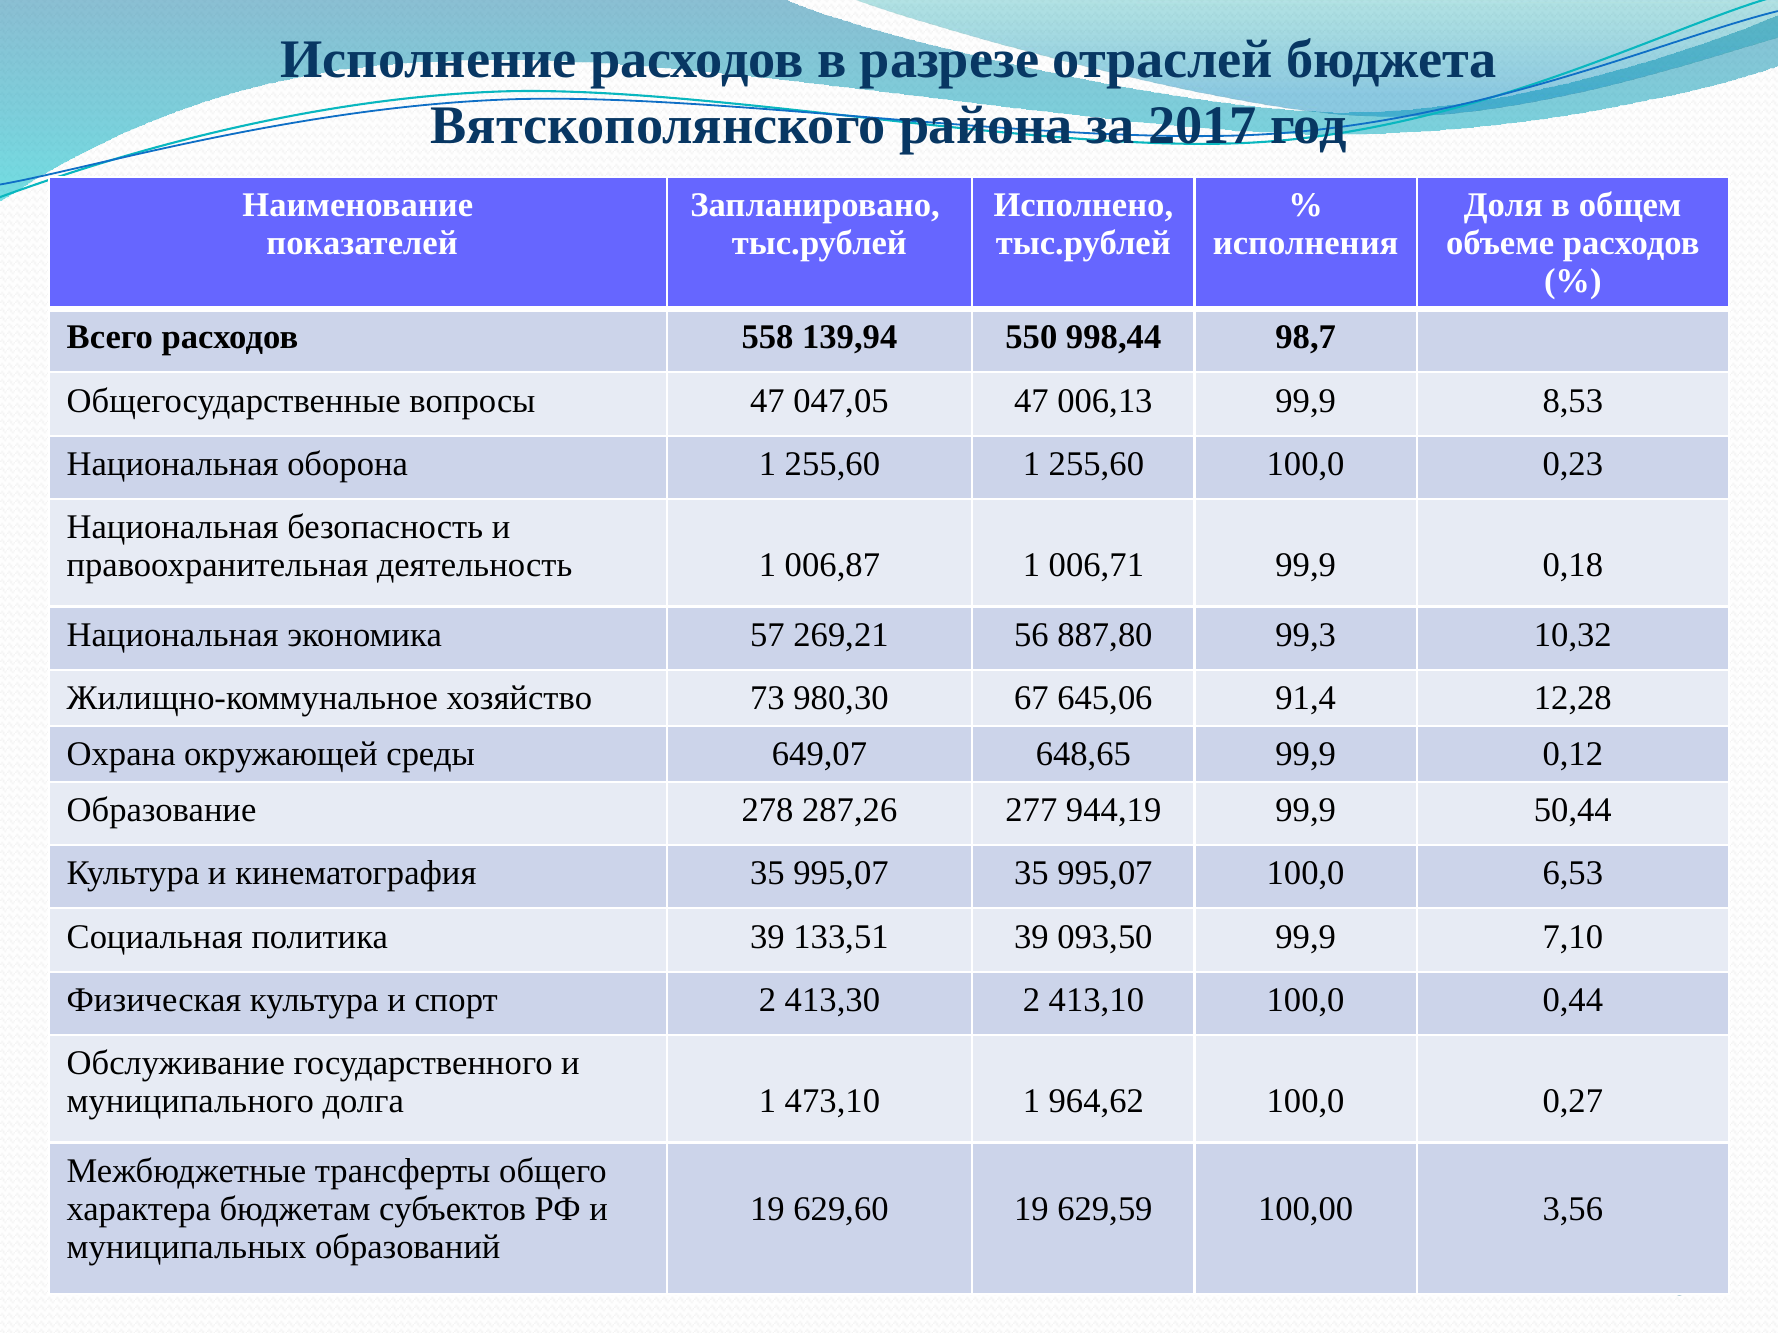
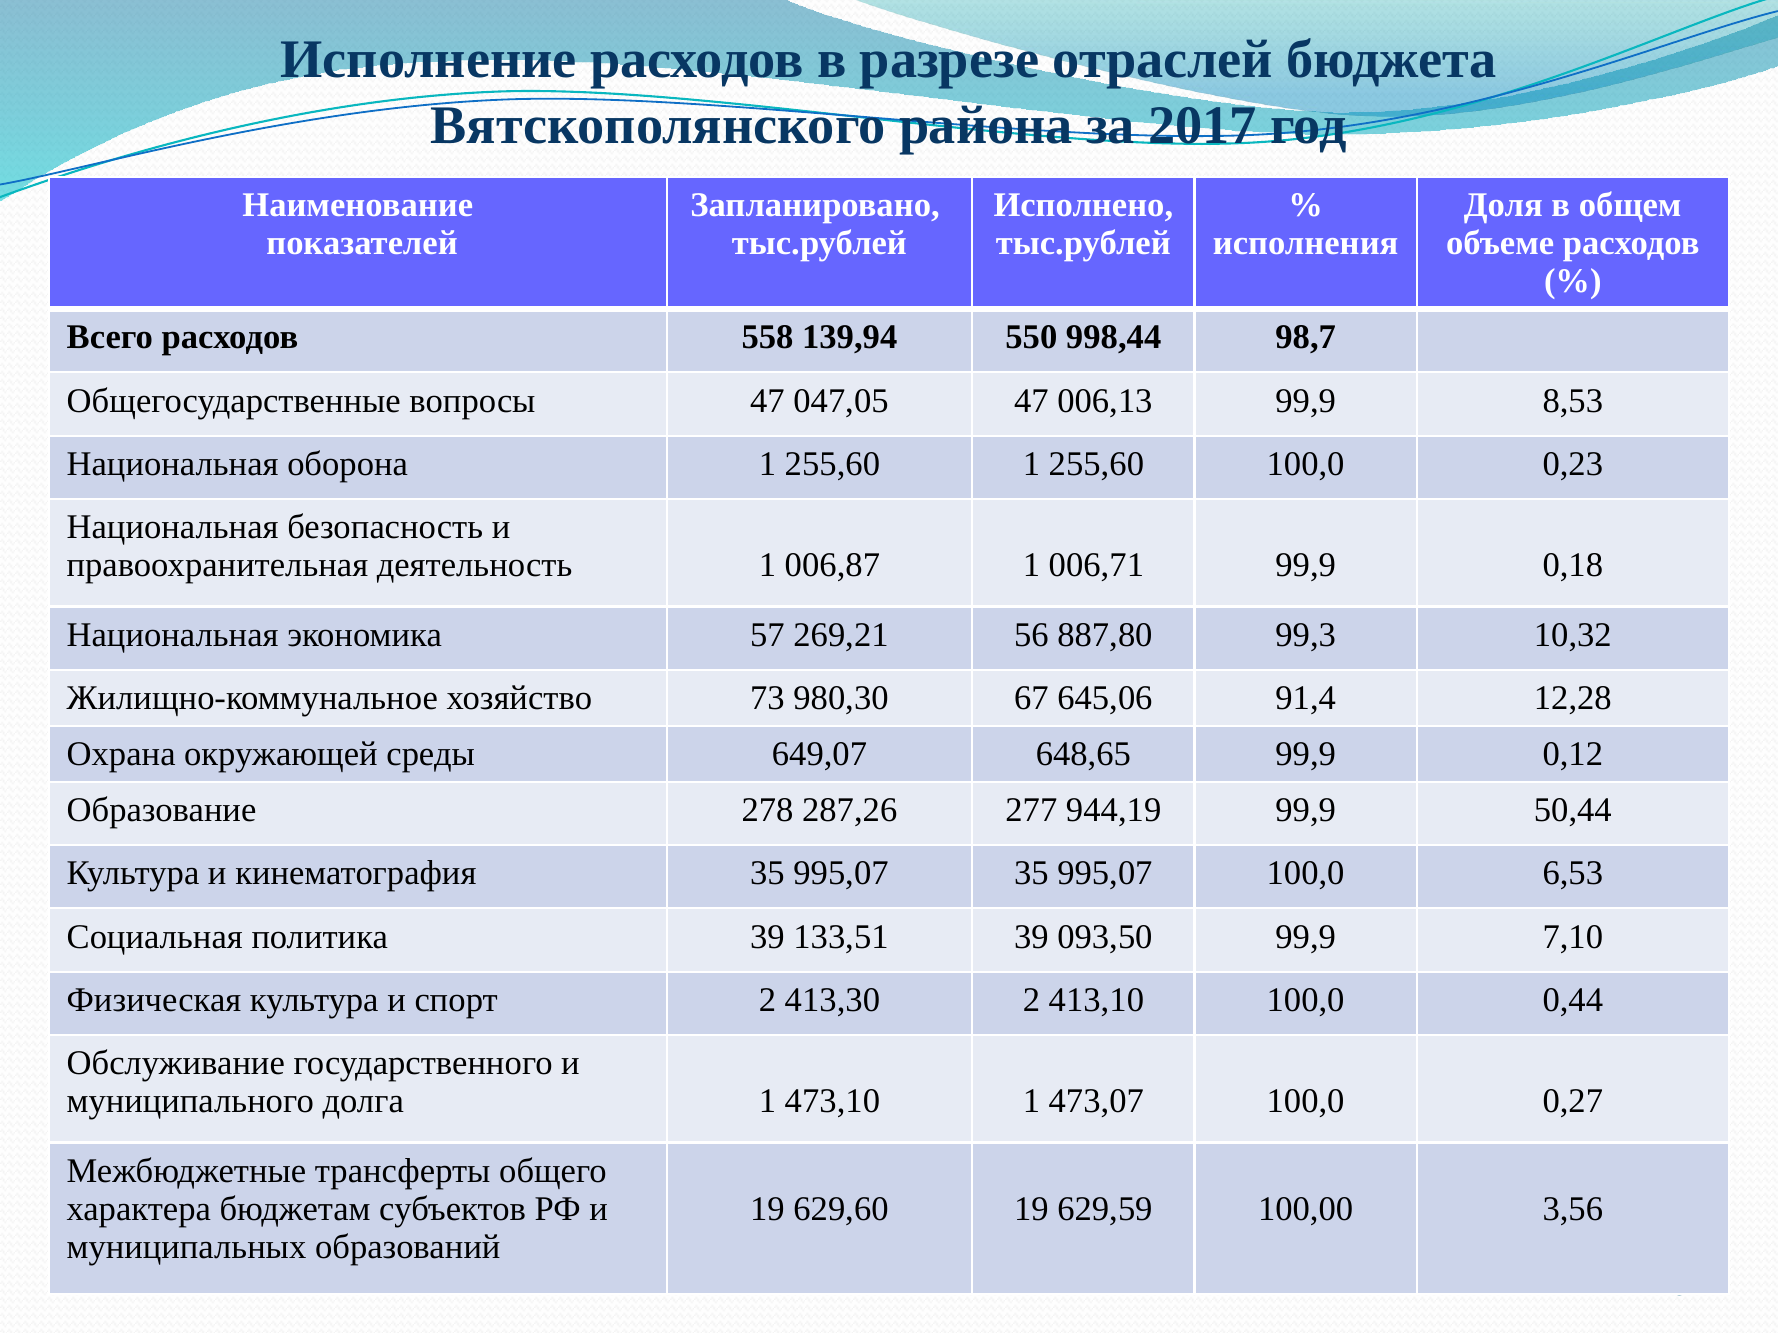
964,62: 964,62 -> 473,07 (1096, 1102)
